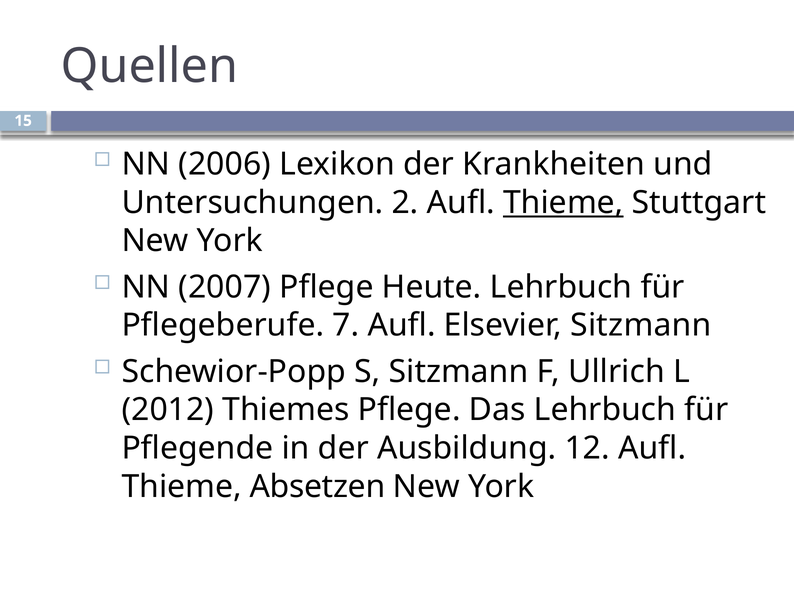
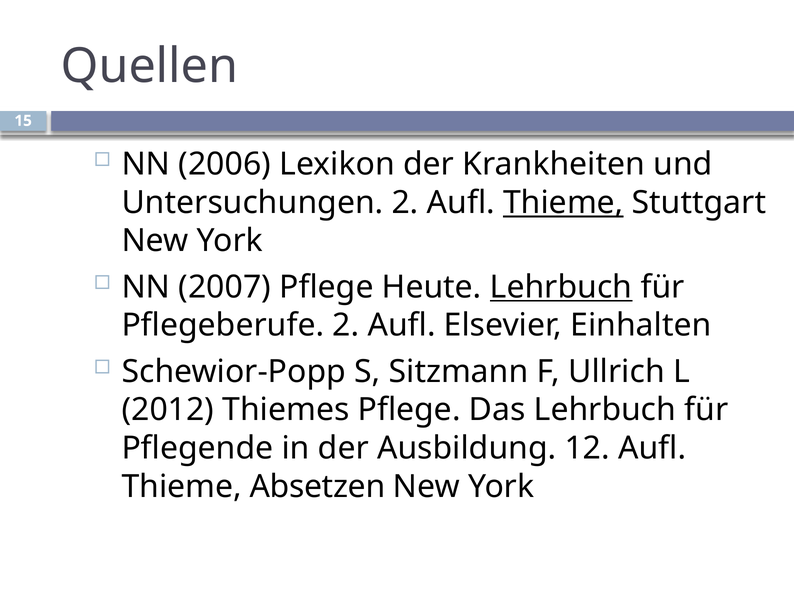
Lehrbuch underline: none -> present (561, 287)
Pflegeberufe 7: 7 -> 2 (346, 326)
Elsevier Sitzmann: Sitzmann -> Einhalten (641, 326)
